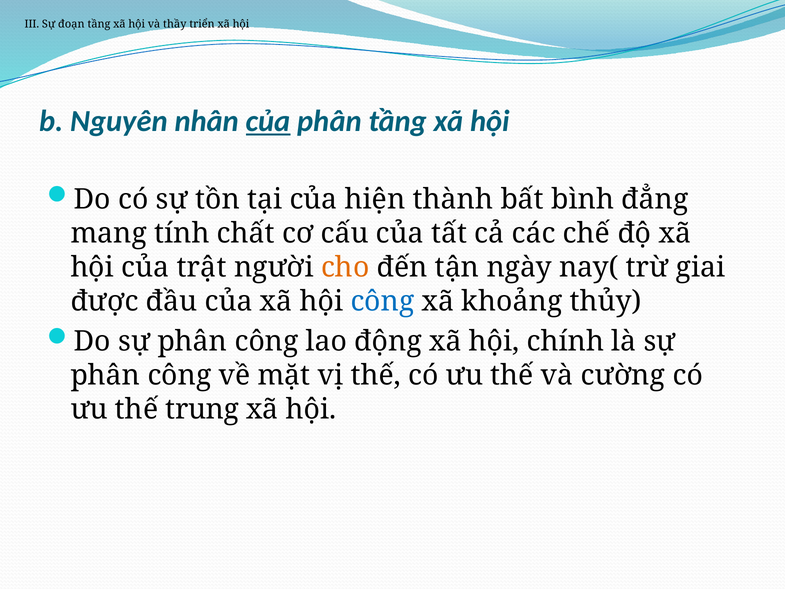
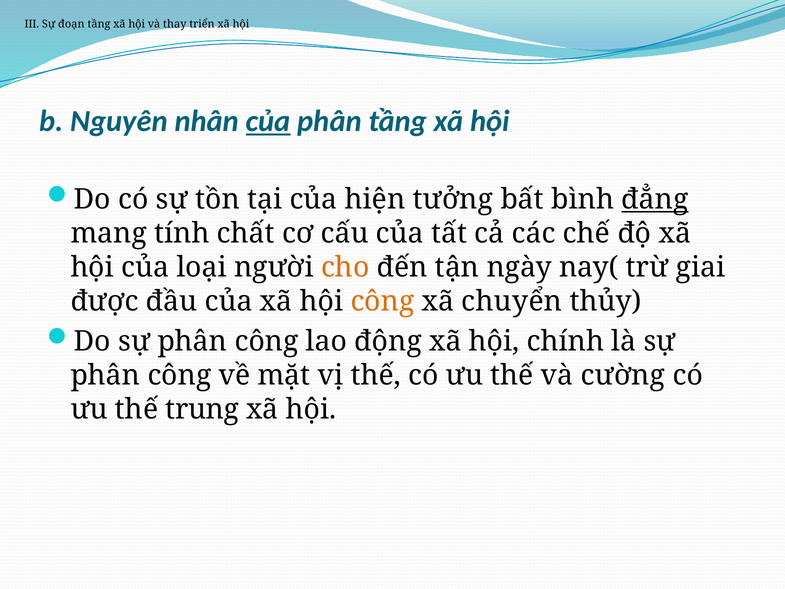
thầy: thầy -> thay (175, 24)
thành: thành -> tưởng (453, 199)
đẳng underline: none -> present (655, 199)
trật: trật -> loại (202, 267)
công colour: blue -> orange (382, 301)
khoảng: khoảng -> chuyển (512, 301)
